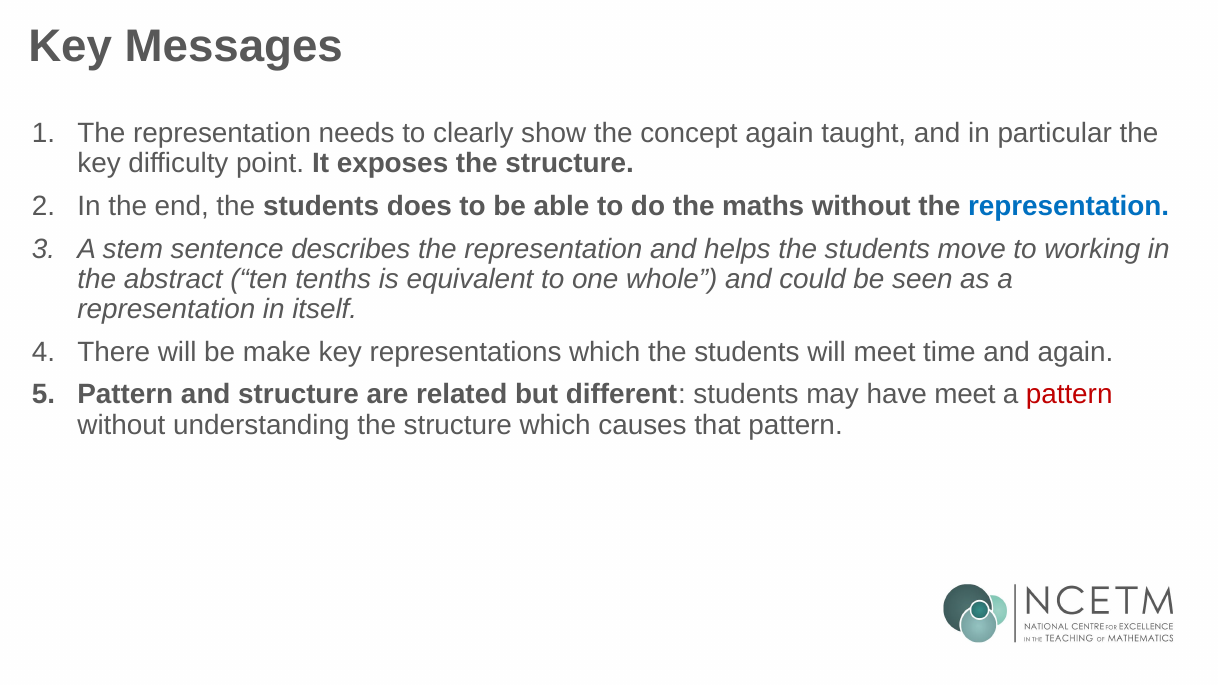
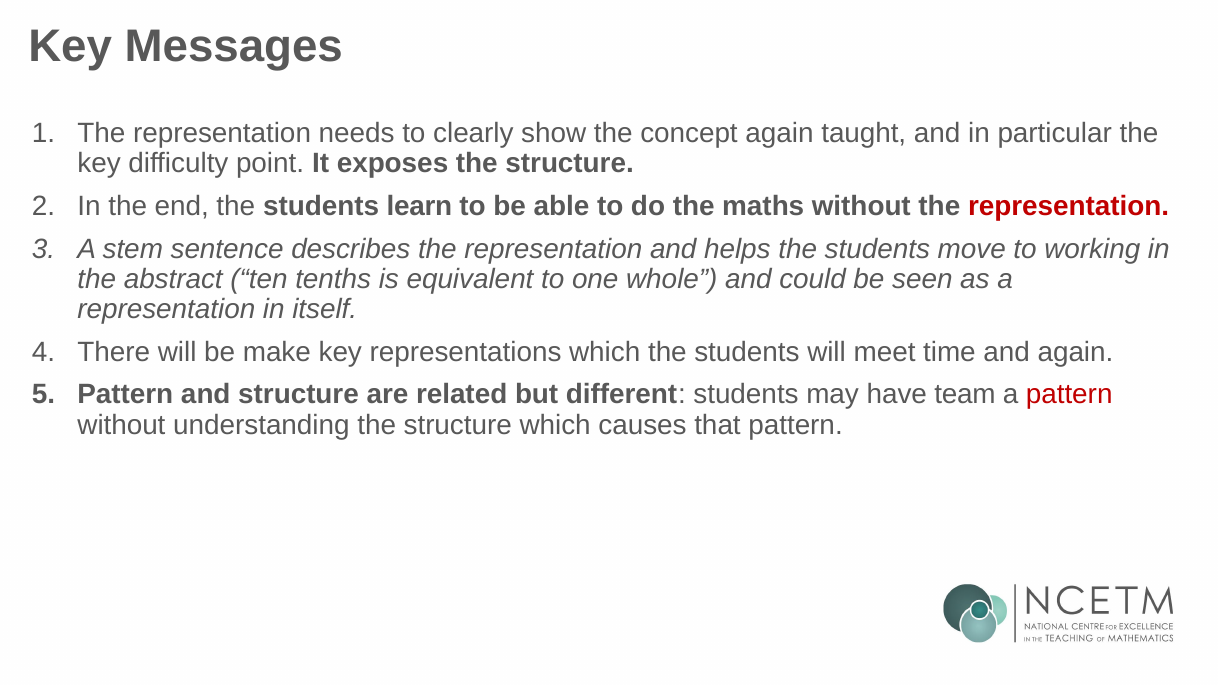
does: does -> learn (419, 206)
representation colour: blue -> red (1069, 206)
have meet: meet -> team (965, 395)
